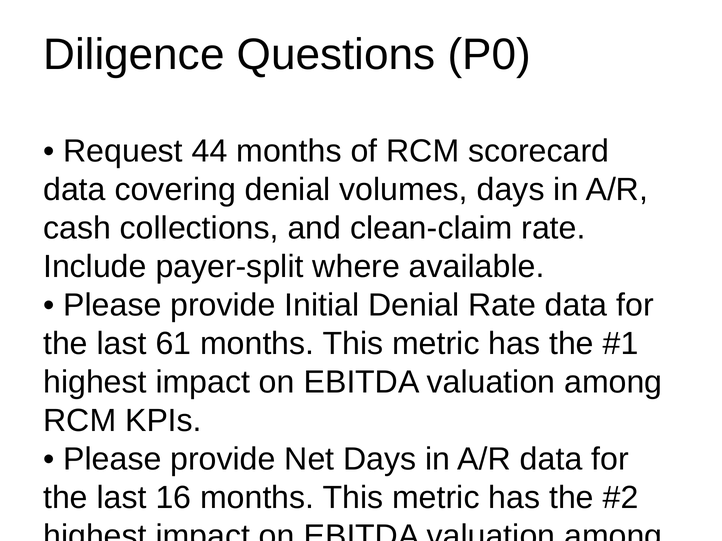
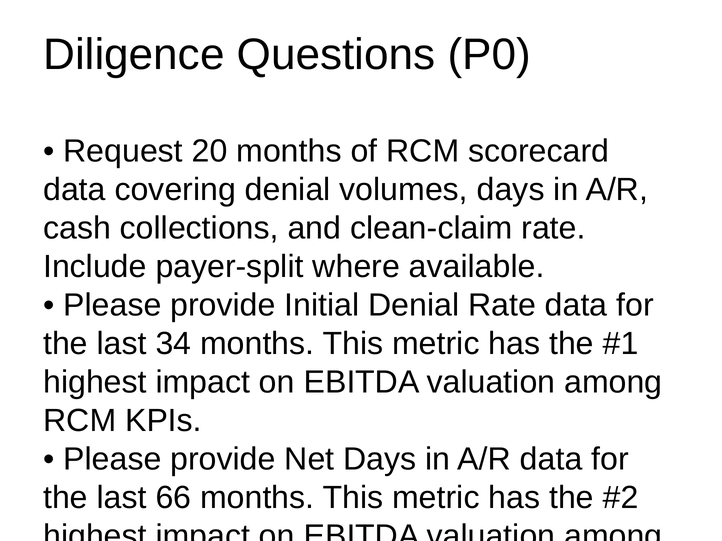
44: 44 -> 20 (210, 151)
61: 61 -> 34 (173, 344)
16: 16 -> 66 (173, 498)
